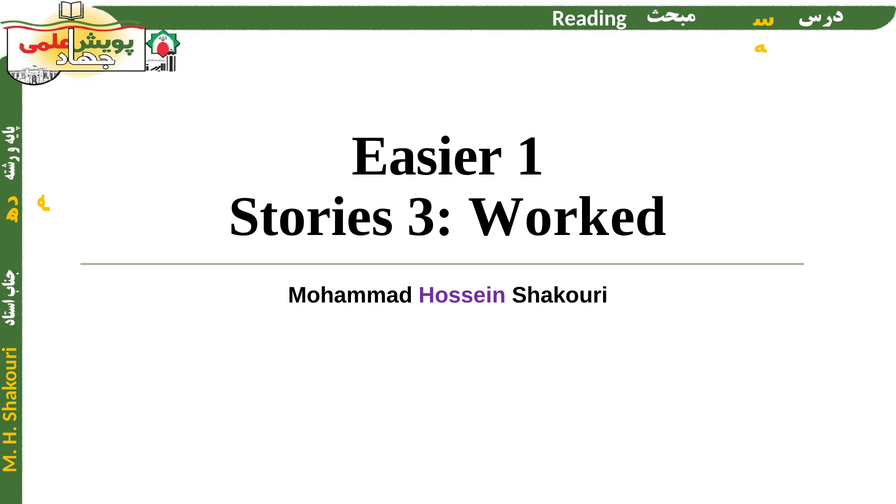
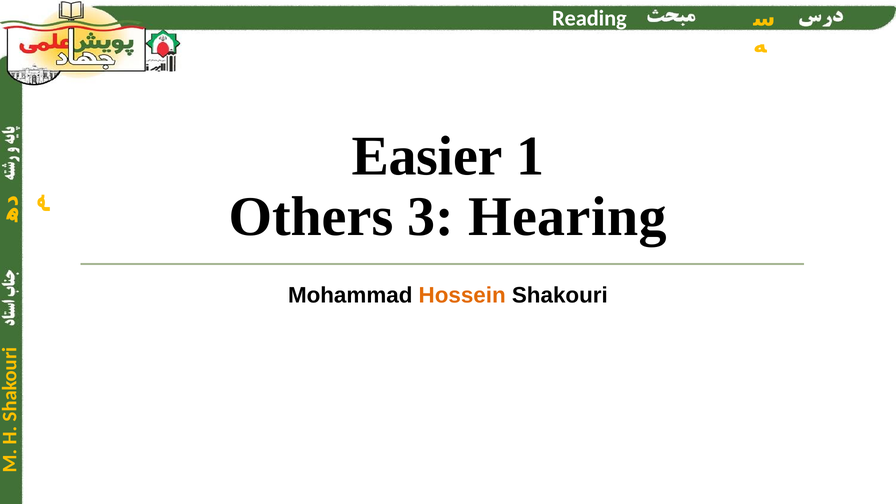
Stories: Stories -> Others (311, 217)
Worked: Worked -> Hearing (567, 217)
Hossein colour: purple -> orange (462, 295)
